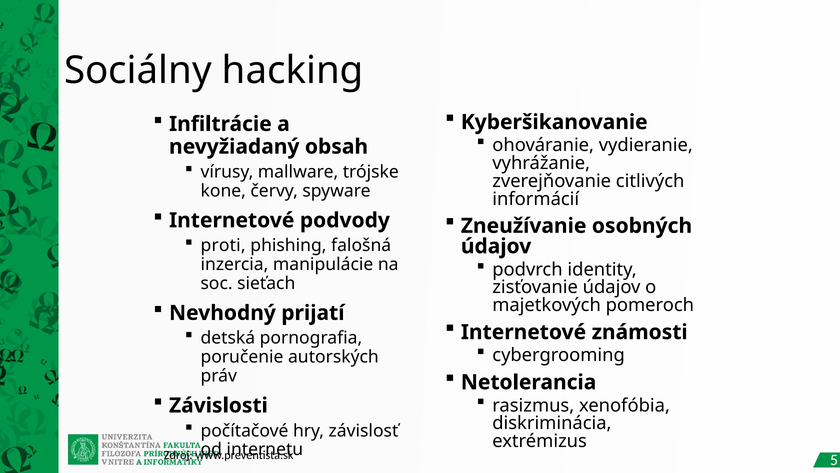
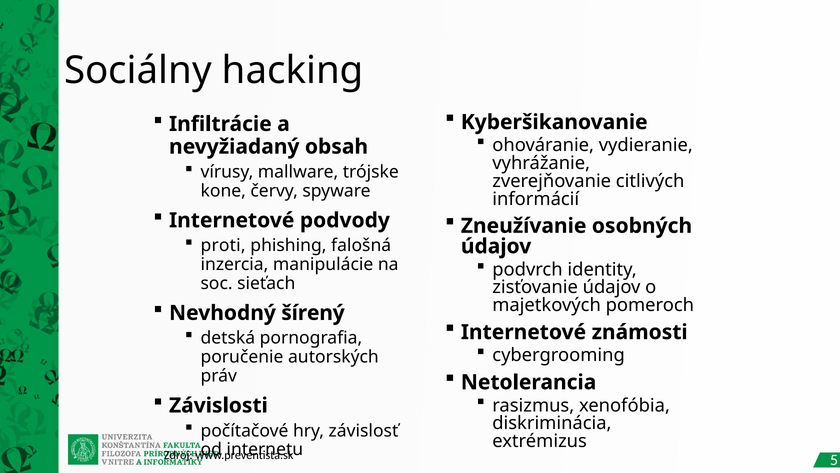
prijatí: prijatí -> šírený (313, 313)
